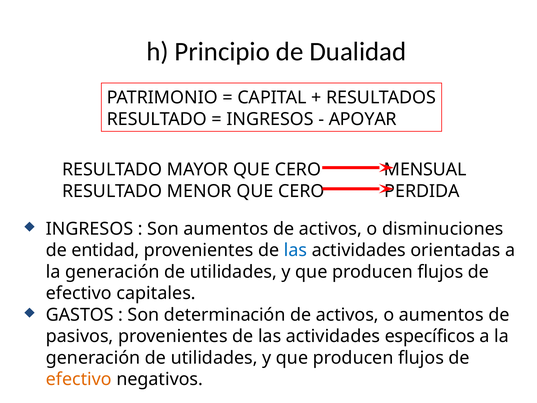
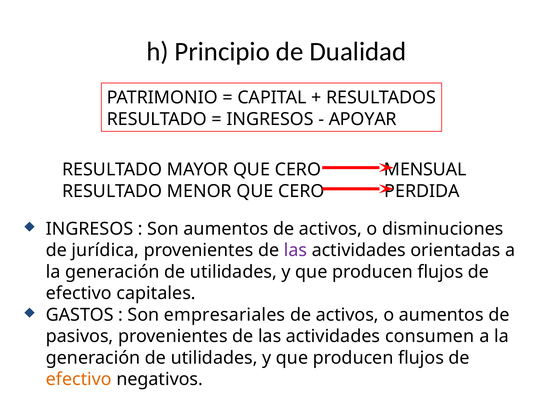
entidad: entidad -> jurídica (105, 250)
las colour: blue -> purple (295, 250)
determinación: determinación -> empresariales (225, 315)
específicos: específicos -> consumen (430, 336)
